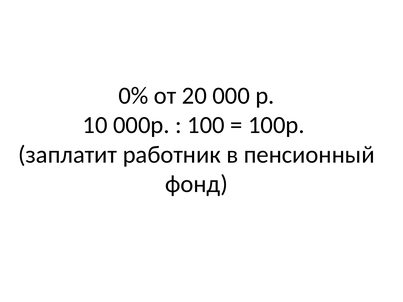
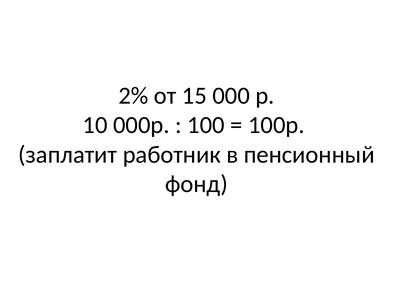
0%: 0% -> 2% (133, 96)
20: 20 -> 15 (194, 96)
